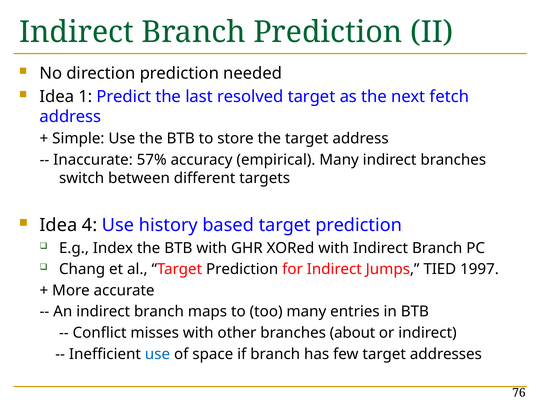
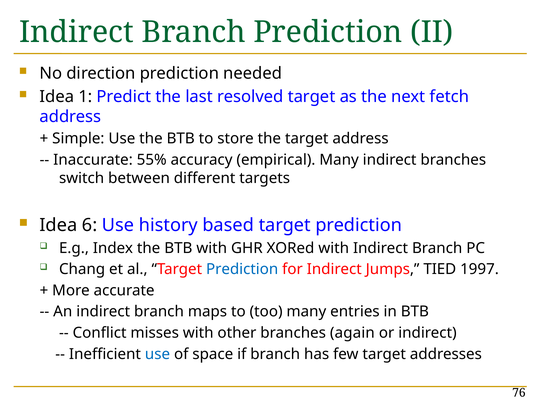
57%: 57% -> 55% (152, 160)
4: 4 -> 6 (90, 225)
Prediction colour: black -> blue (242, 269)
about: about -> again (352, 333)
